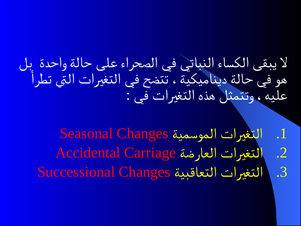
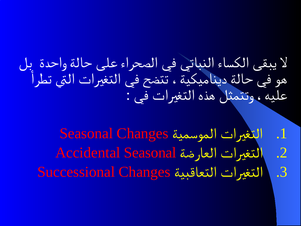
Accidental Carriage: Carriage -> Seasonal (150, 153)
